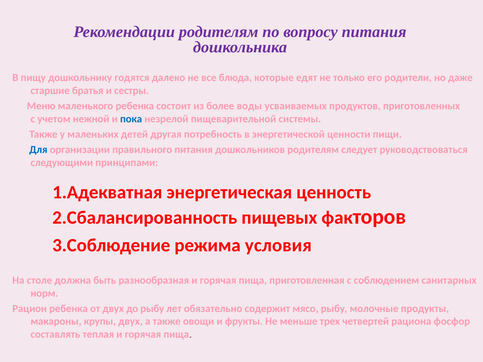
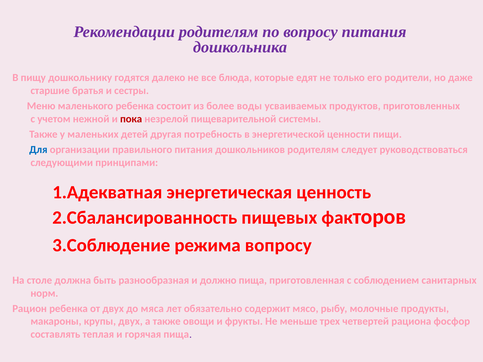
пока colour: blue -> red (131, 119)
режима условия: условия -> вопросу (278, 246)
разнообразная и горячая: горячая -> должно (218, 280)
до рыбу: рыбу -> мяса (152, 309)
